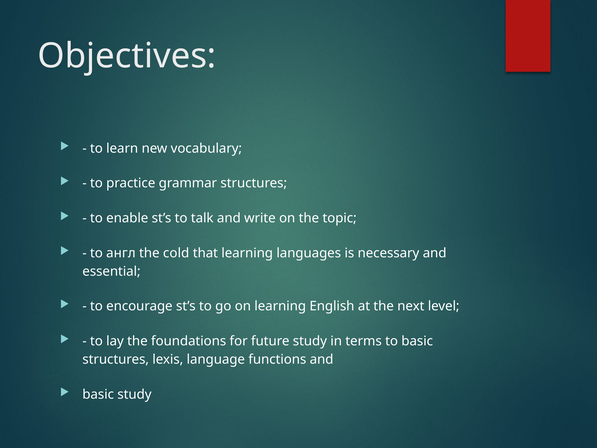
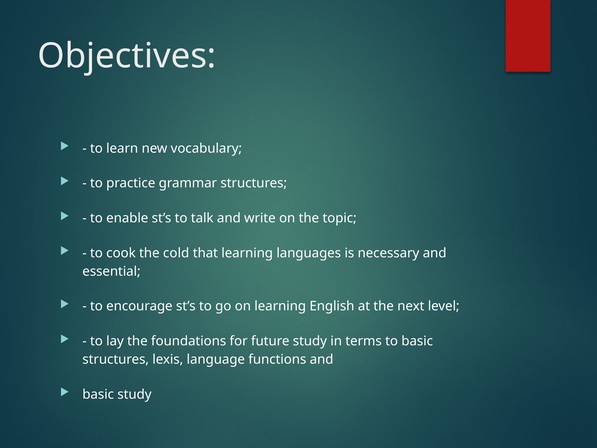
англ: англ -> cook (121, 253)
